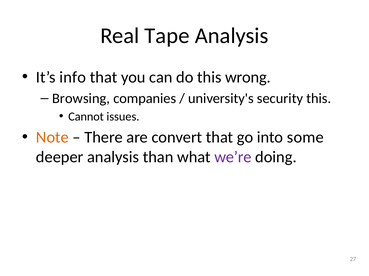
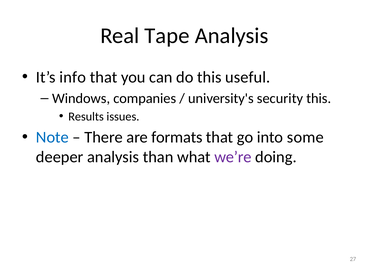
wrong: wrong -> useful (248, 77)
Browsing: Browsing -> Windows (81, 99)
Cannot: Cannot -> Results (86, 117)
Note colour: orange -> blue (52, 138)
convert: convert -> formats (177, 138)
